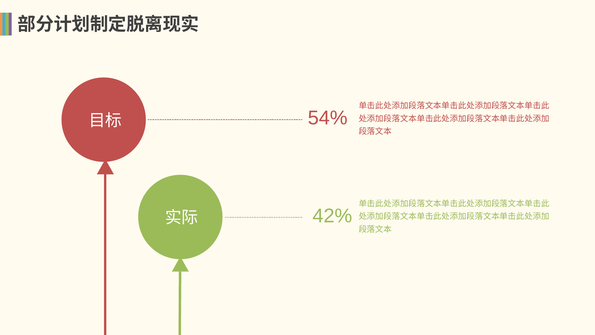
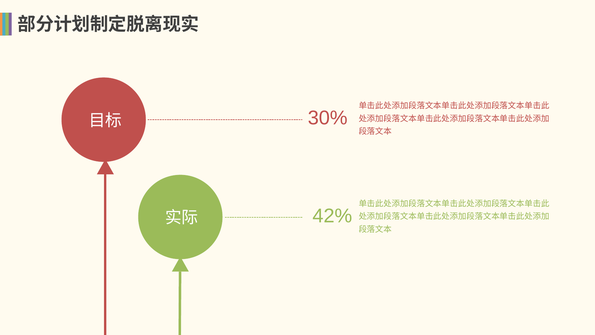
54%: 54% -> 30% (328, 118)
